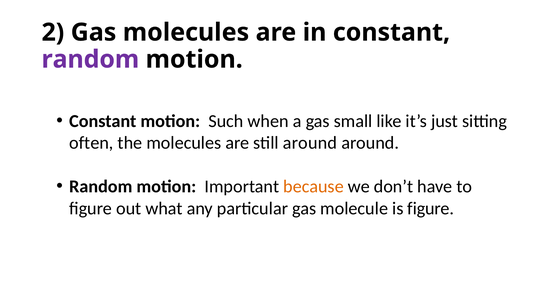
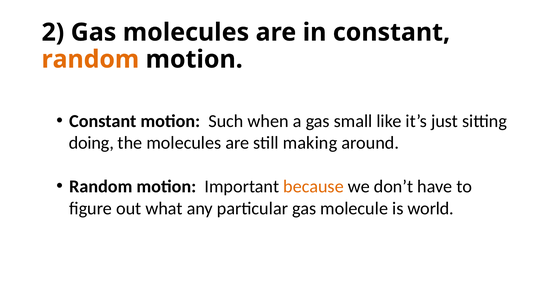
random colour: purple -> orange (90, 59)
often: often -> doing (91, 143)
still around: around -> making (310, 143)
is figure: figure -> world (431, 208)
